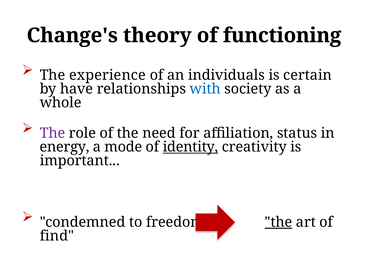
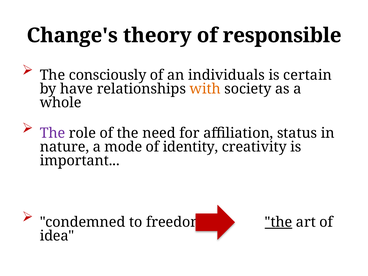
functioning: functioning -> responsible (282, 35)
experience: experience -> consciously (108, 75)
with colour: blue -> orange (205, 89)
energy: energy -> nature (64, 147)
identity underline: present -> none (191, 147)
find: find -> idea (57, 236)
